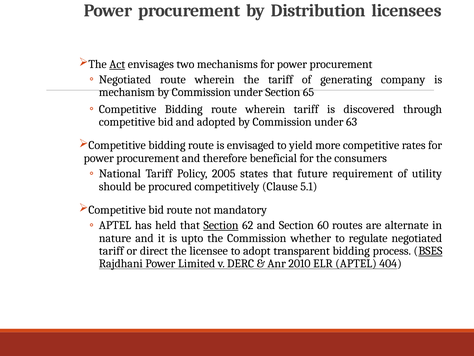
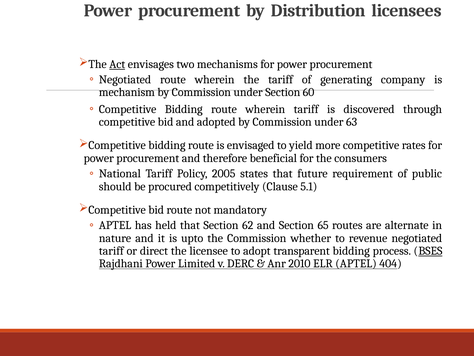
65: 65 -> 60 (309, 92)
utility: utility -> public (427, 173)
Section underline: present -> none (221, 225)
60: 60 -> 65 (323, 225)
regulate: regulate -> revenue (368, 238)
